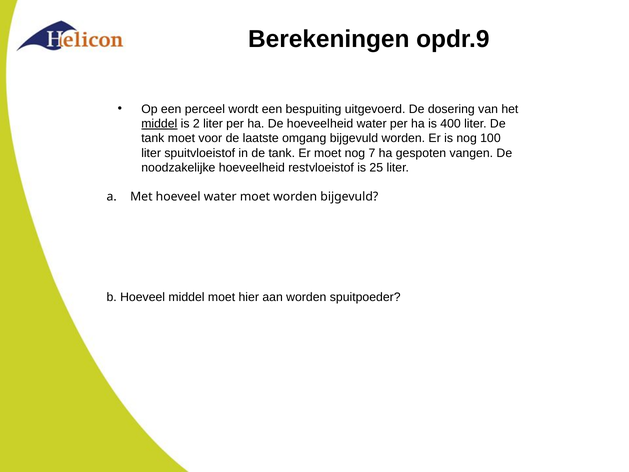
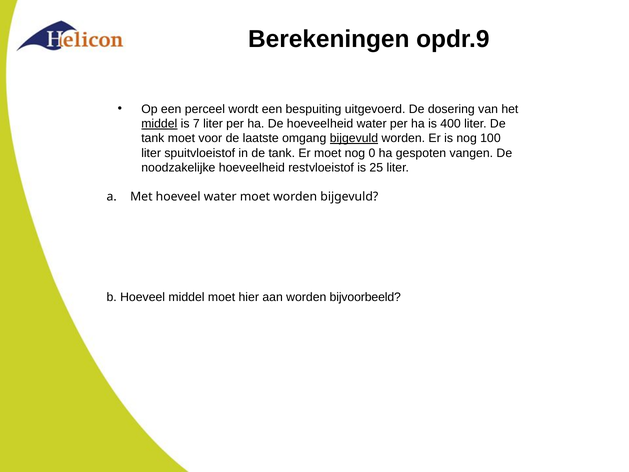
2: 2 -> 7 (196, 124)
bijgevuld underline: none -> present (354, 138)
7: 7 -> 0 (372, 153)
spuitpoeder: spuitpoeder -> bijvoorbeeld (365, 297)
